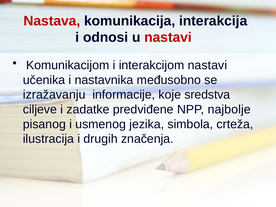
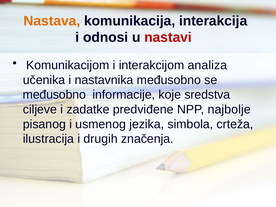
Nastava colour: red -> orange (52, 21)
interakcijom nastavi: nastavi -> analiza (207, 65)
izražavanju: izražavanju -> međusobno (54, 95)
